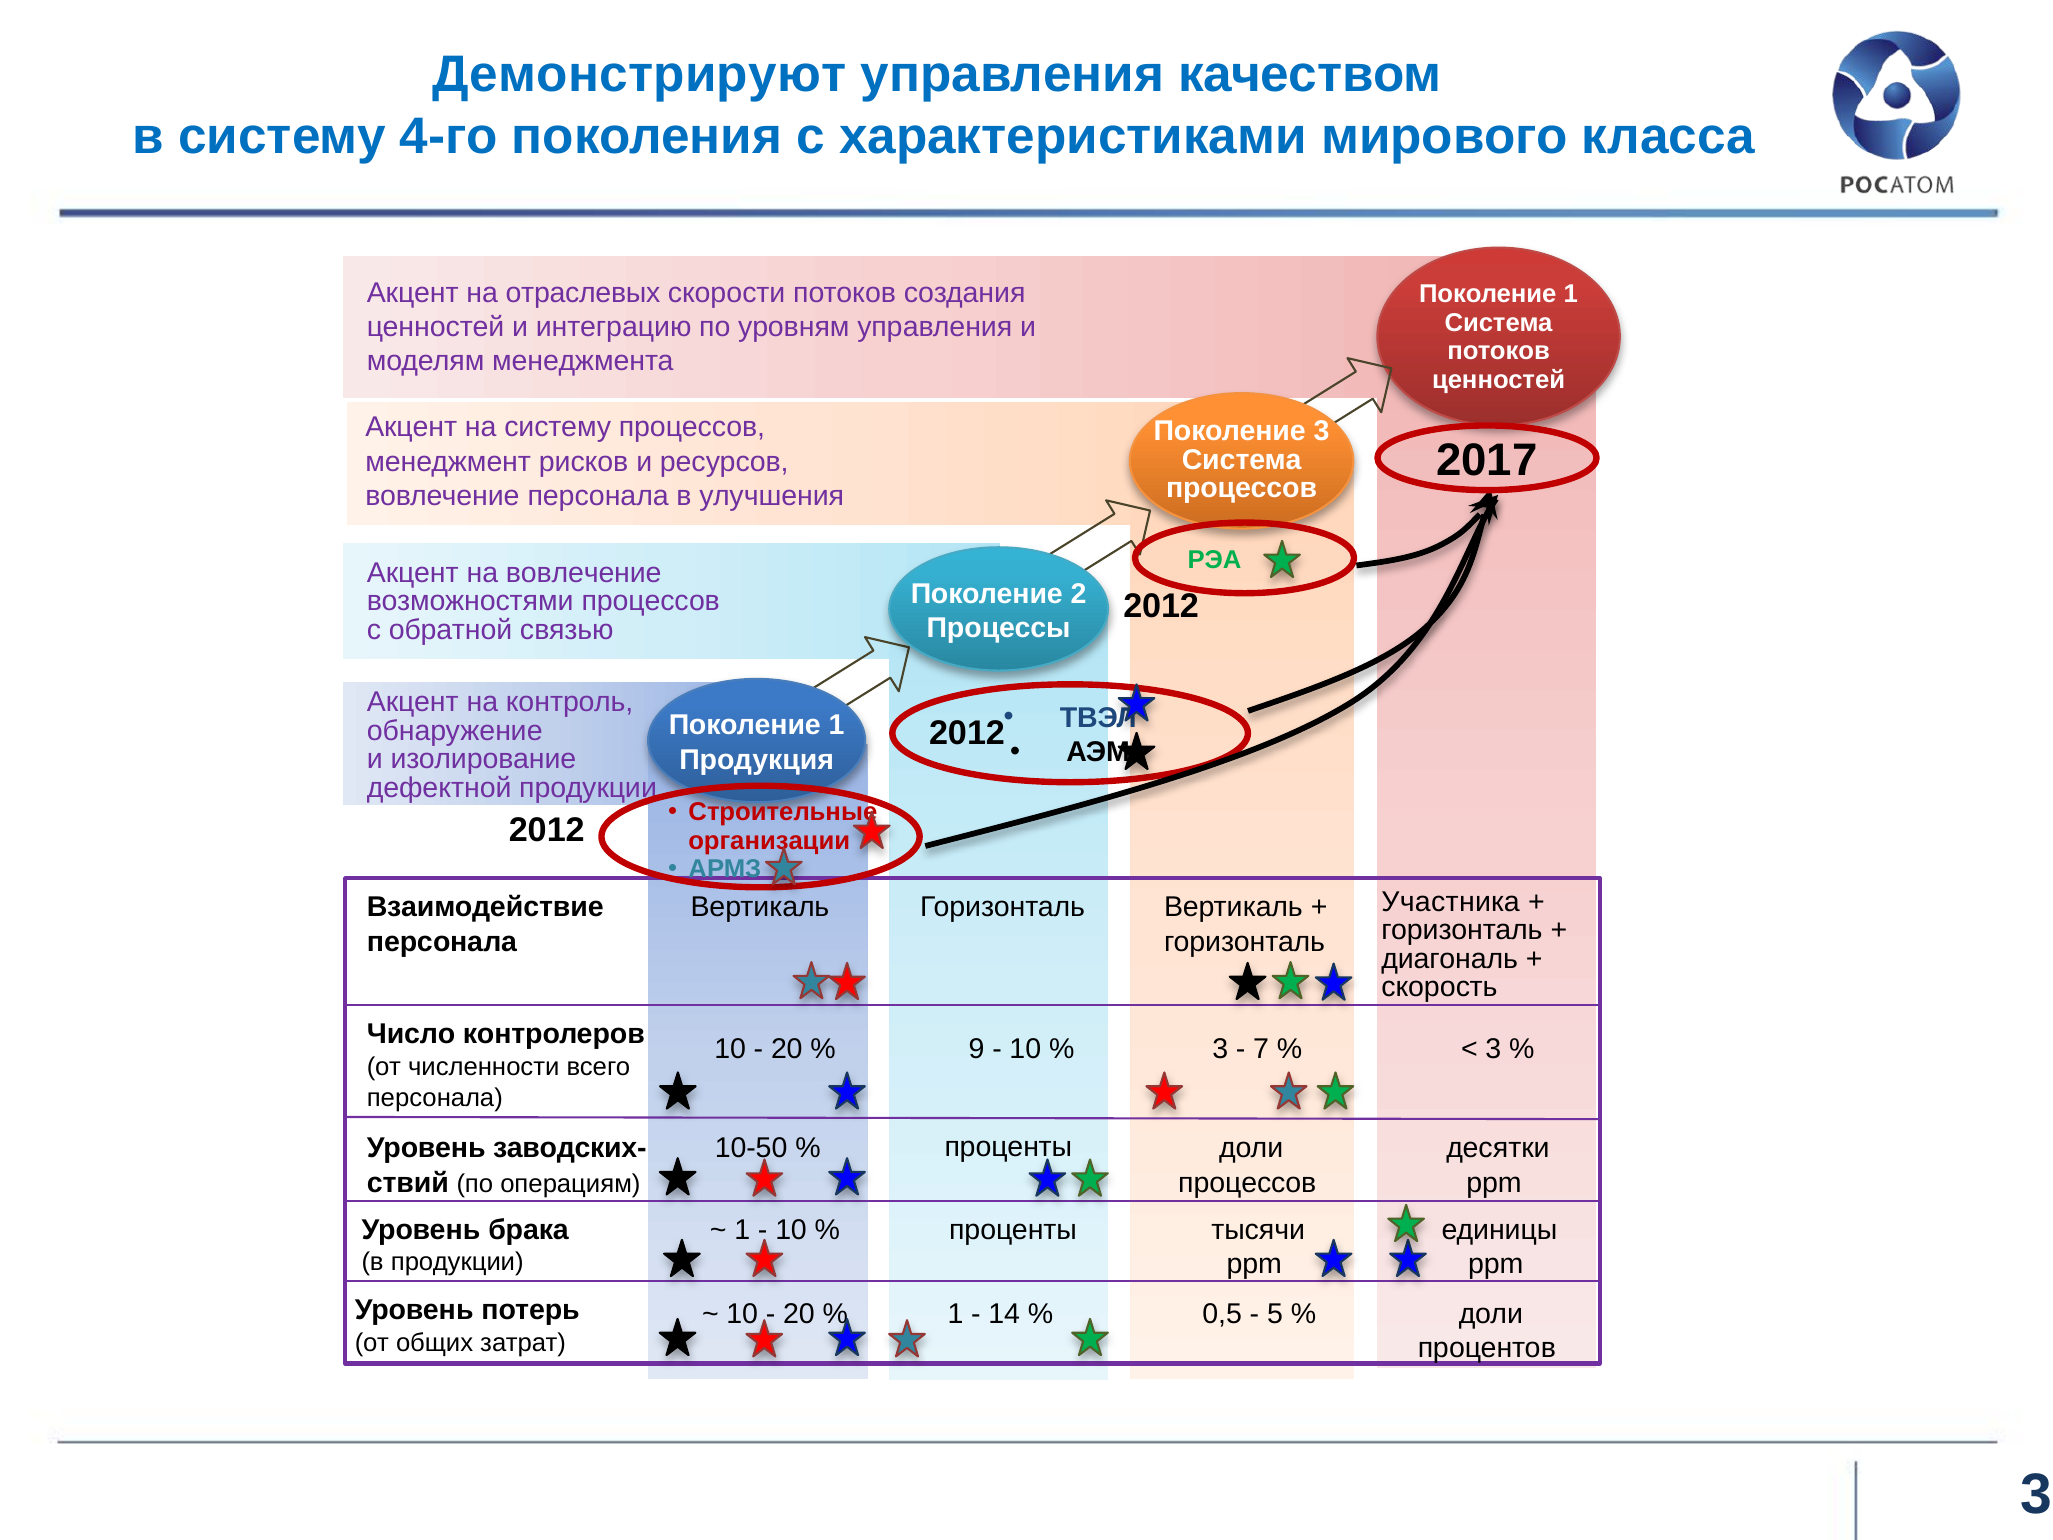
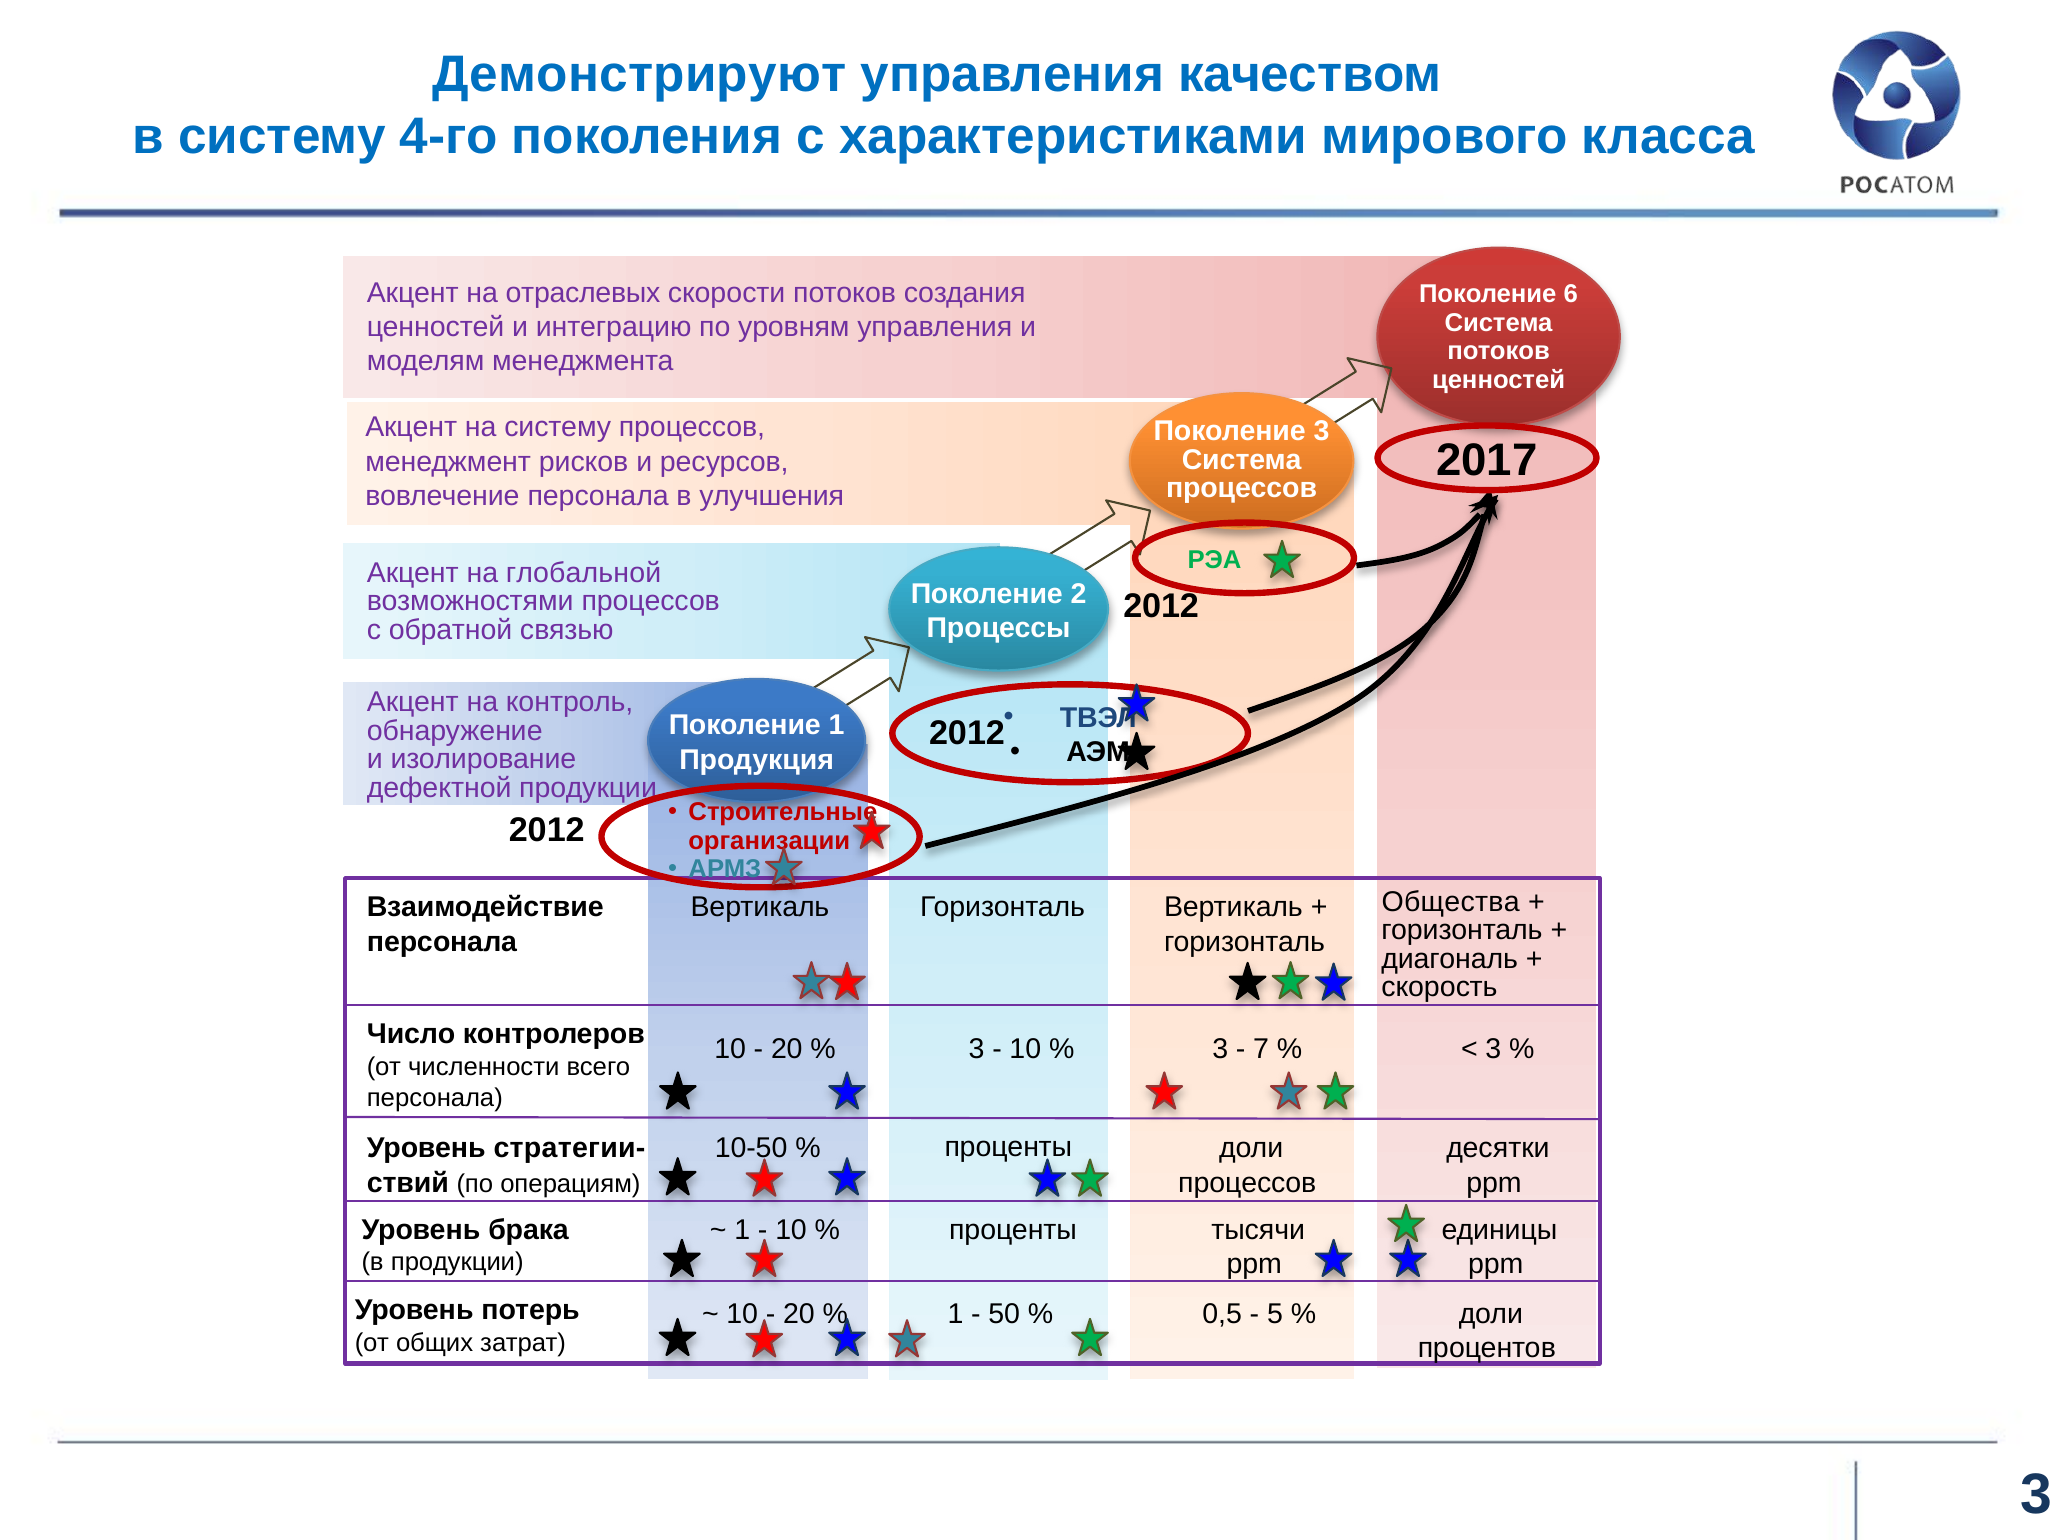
1: 1 -> 6 (1571, 294)
на вовлечение: вовлечение -> глобальной (584, 573)
Участника: Участника -> Общества (1451, 902)
9: 9 -> 3 (977, 1049)
заводских-: заводских- -> стратегии- (569, 1148)
14: 14 -> 50 (1004, 1313)
